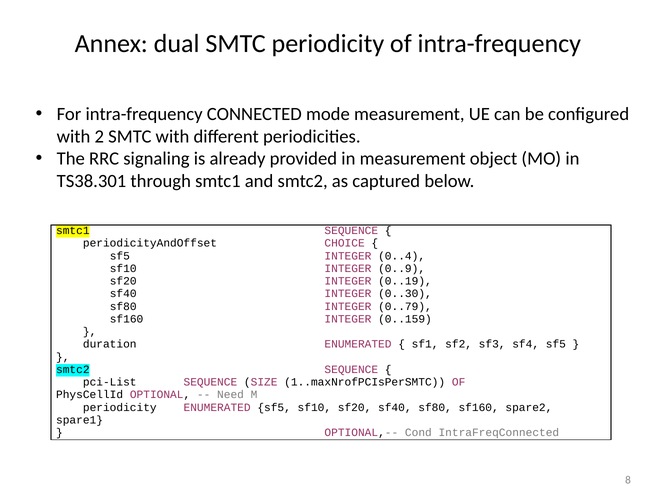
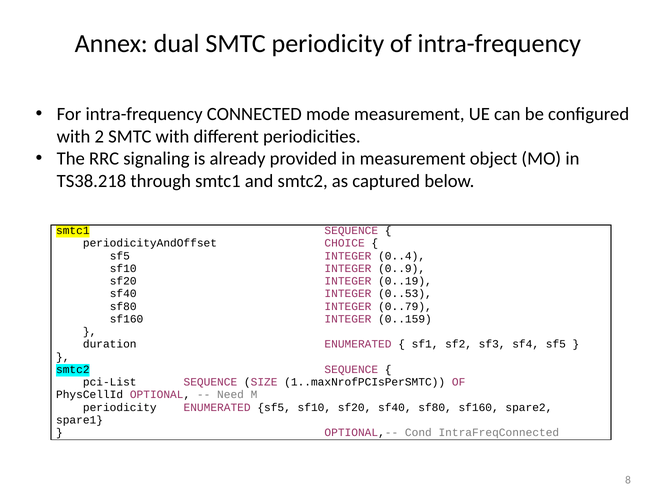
TS38.301: TS38.301 -> TS38.218 (91, 181)
0..30: 0..30 -> 0..53 (405, 294)
